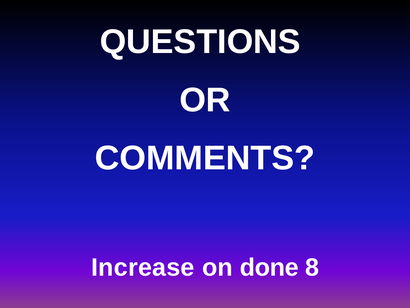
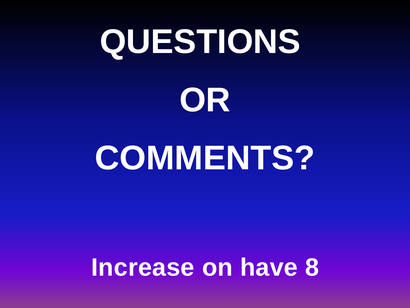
done: done -> have (269, 267)
